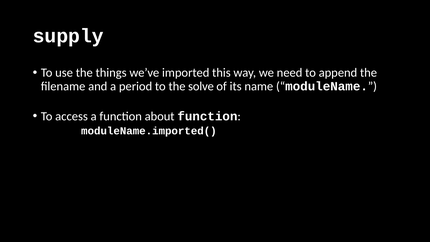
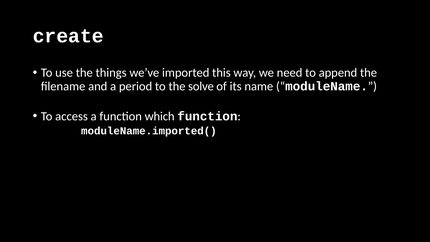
supply: supply -> create (68, 36)
about: about -> which (160, 116)
